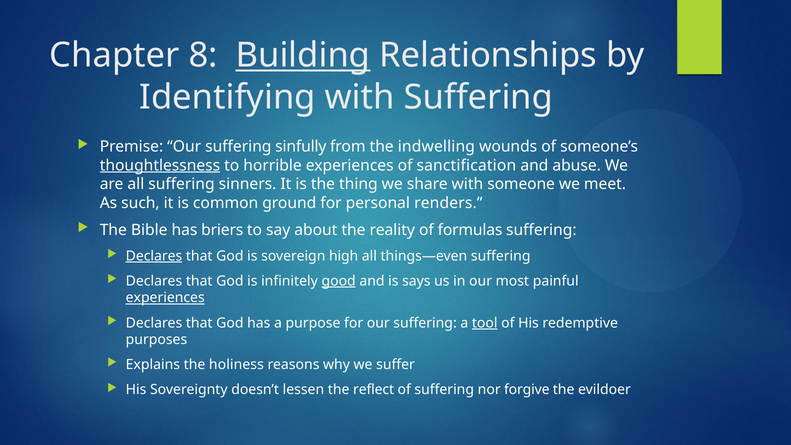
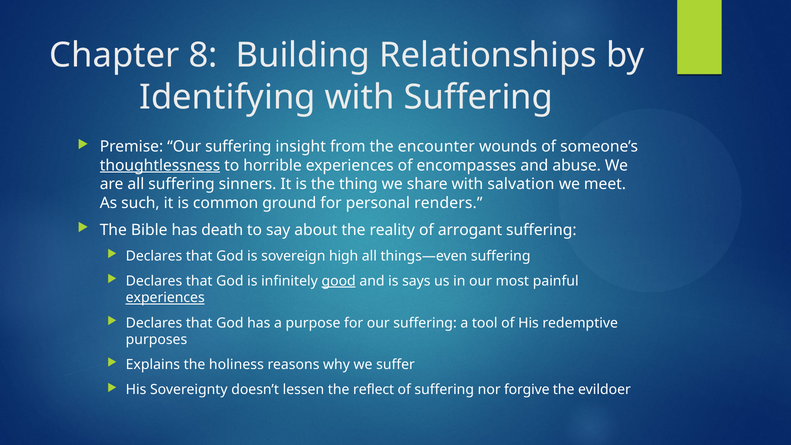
Building underline: present -> none (303, 56)
sinfully: sinfully -> insight (301, 147)
indwelling: indwelling -> encounter (436, 147)
sanctification: sanctification -> encompasses (466, 165)
someone: someone -> salvation (521, 184)
briers: briers -> death (222, 230)
formulas: formulas -> arrogant (470, 230)
Declares underline: present -> none (154, 256)
tool underline: present -> none (485, 323)
